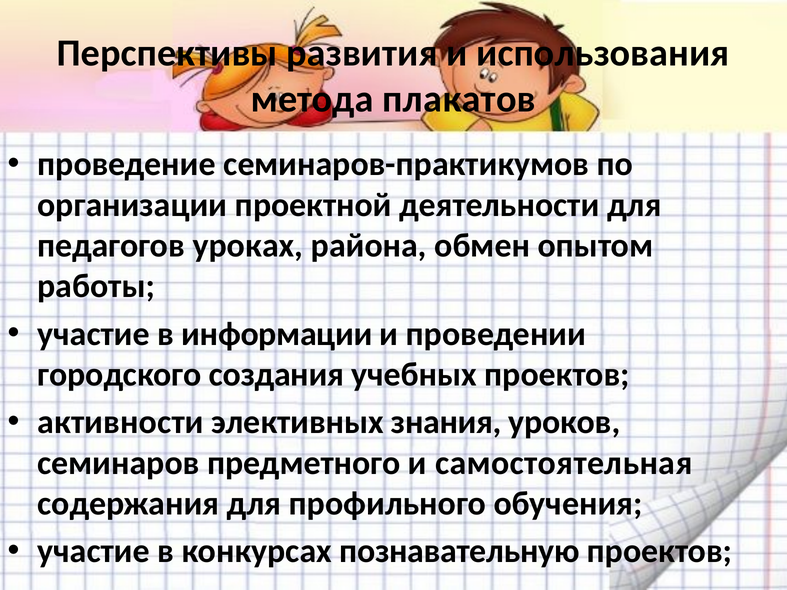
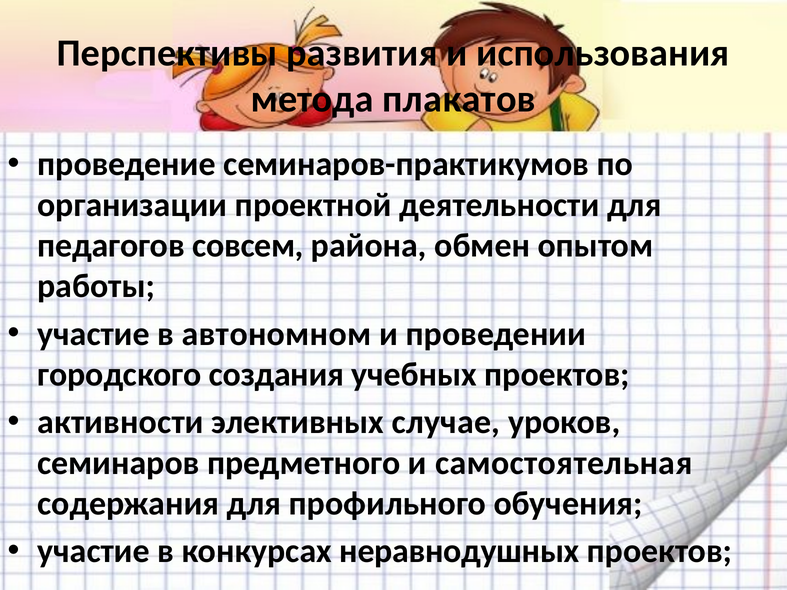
уроках: уроках -> совсем (248, 246)
информации: информации -> автономном (277, 334)
знания: знания -> случае (446, 422)
познавательную: познавательную -> неравнодушных (459, 552)
